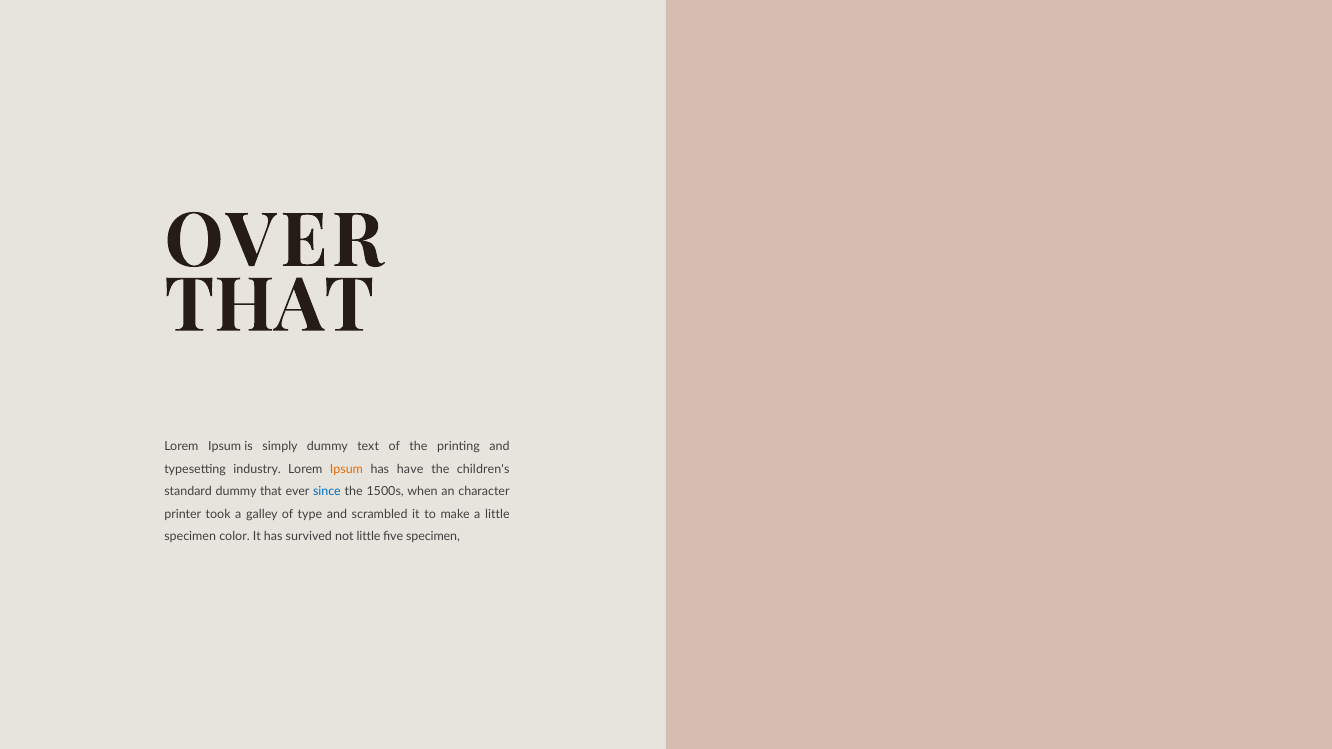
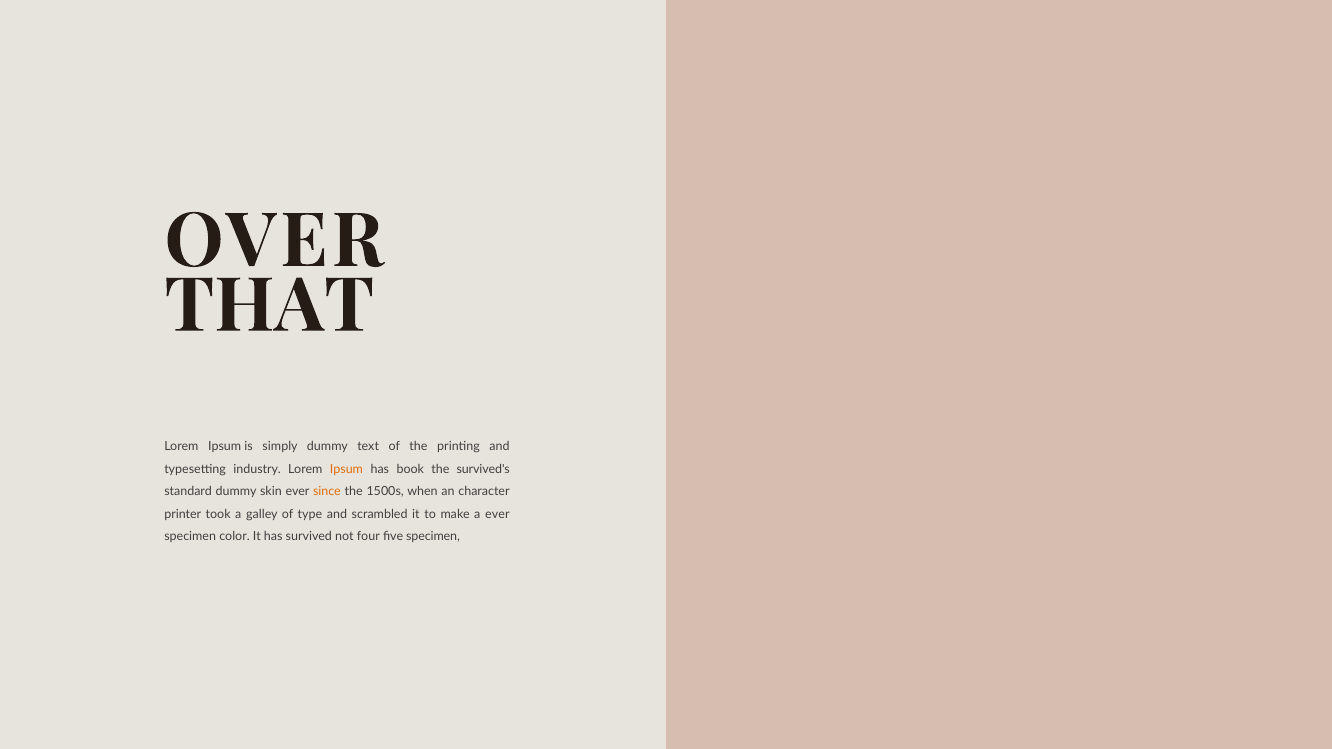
have: have -> book (410, 469)
children's: children's -> survived's (483, 469)
dummy that: that -> skin (271, 492)
since colour: blue -> orange (327, 492)
a little: little -> ever (497, 514)
not little: little -> four (368, 537)
